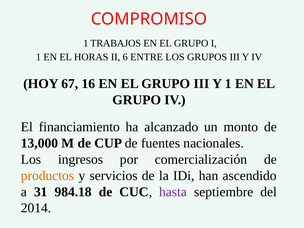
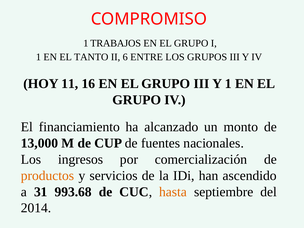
HORAS: HORAS -> TANTO (91, 57)
67: 67 -> 11 (70, 84)
984.18: 984.18 -> 993.68 (73, 192)
hasta colour: purple -> orange (173, 192)
